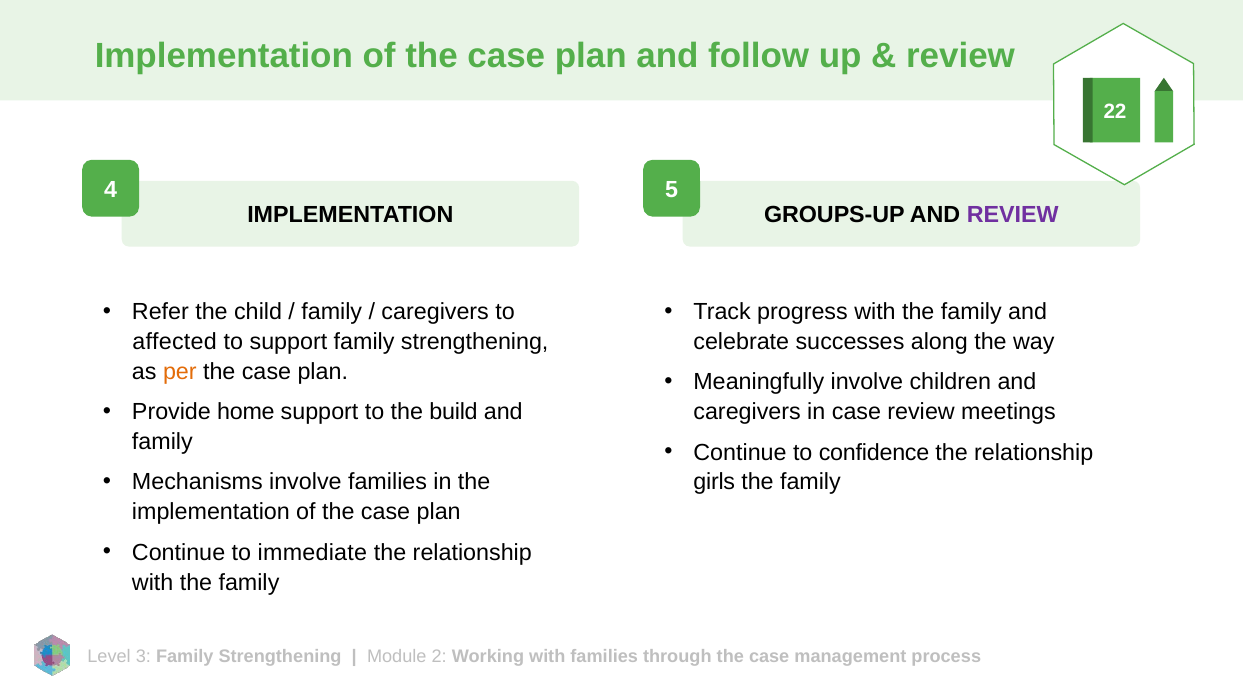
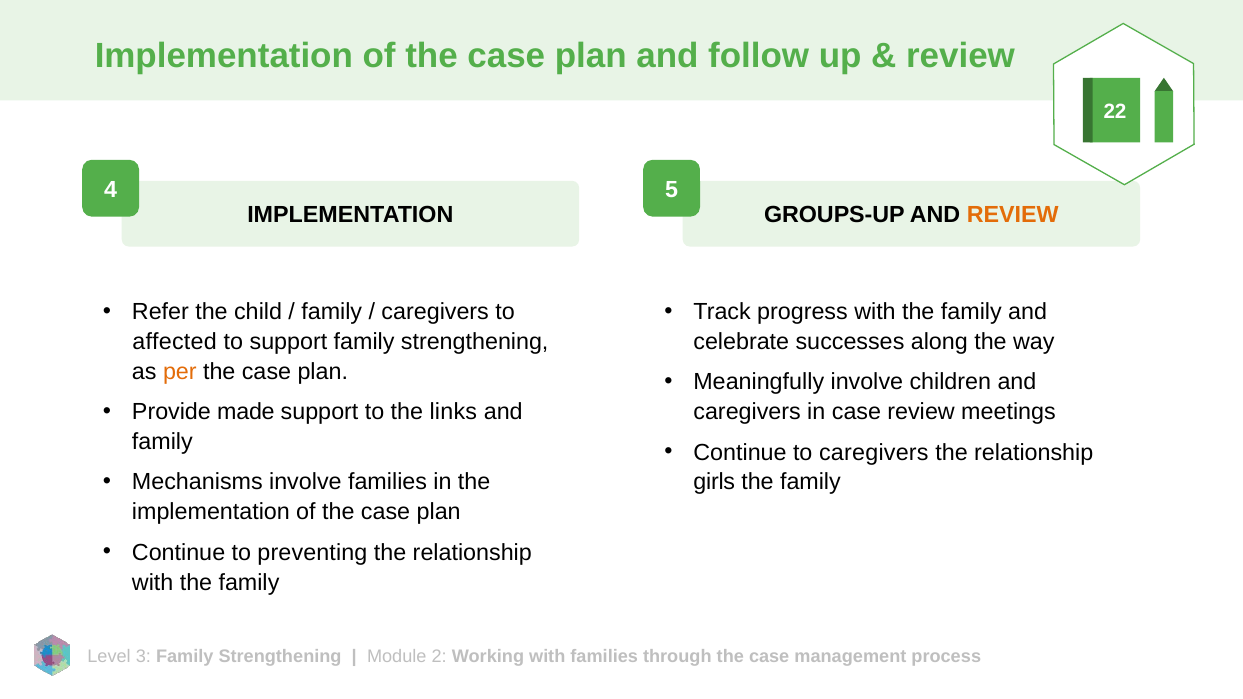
REVIEW colour: purple -> orange (1013, 215)
home: home -> made (246, 412)
build: build -> links (453, 412)
to confidence: confidence -> caregivers (874, 452)
immediate: immediate -> preventing (312, 553)
